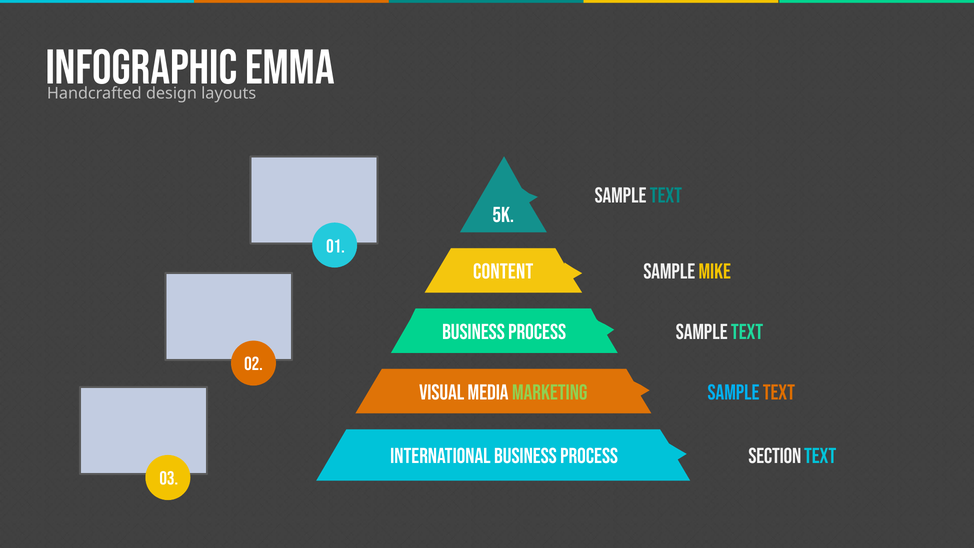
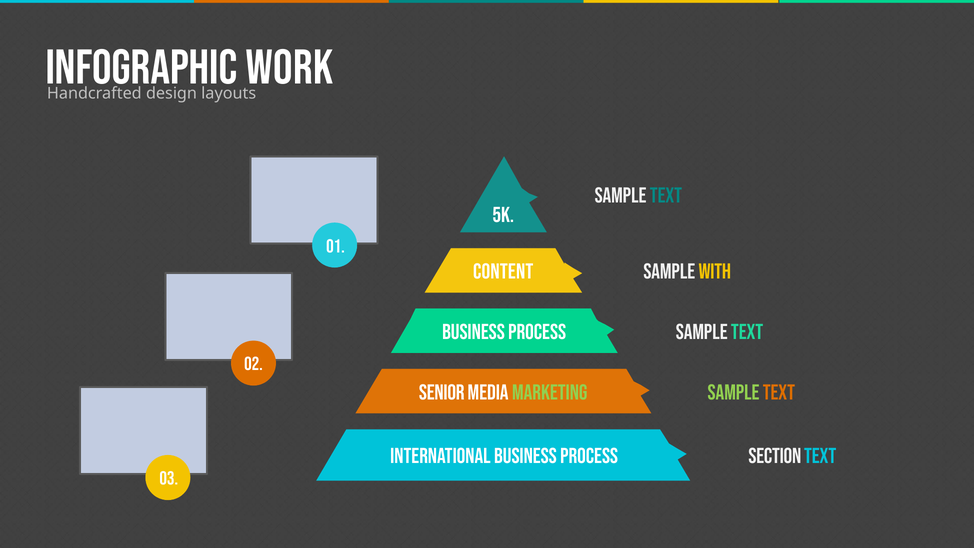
EMMA: EMMA -> WORK (290, 68)
MIKE: MIKE -> WITH (715, 272)
Visual: Visual -> Senior (442, 392)
SAMPLE colour: light blue -> light green (734, 392)
